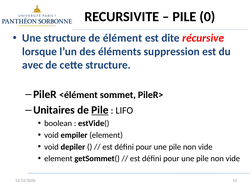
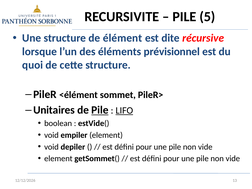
0: 0 -> 5 (207, 17)
suppression: suppression -> prévisionnel (172, 52)
avec: avec -> quoi (33, 65)
LIFO underline: none -> present (124, 111)
